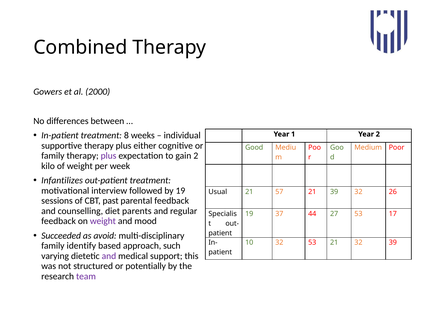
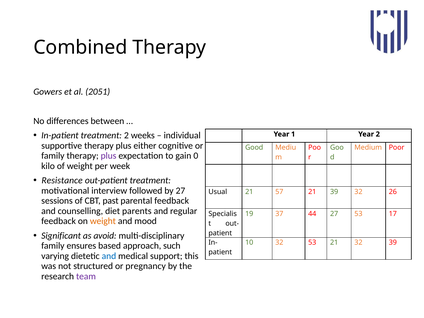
2000: 2000 -> 2051 (98, 92)
treatment 8: 8 -> 2 (126, 136)
gain 2: 2 -> 0 (196, 156)
Infantilizes: Infantilizes -> Resistance (62, 181)
by 19: 19 -> 27 (180, 191)
weight colour: purple -> orange (103, 221)
Succeeded: Succeeded -> Significant (61, 236)
identify: identify -> ensures (81, 246)
and colour: purple -> blue (109, 256)
potentially: potentially -> pregnancy (146, 266)
